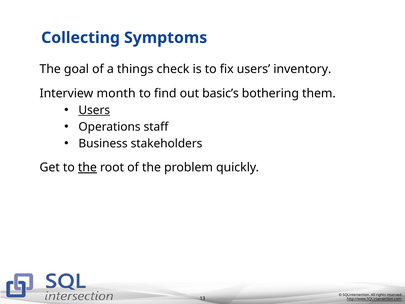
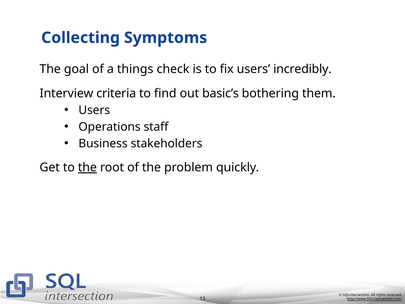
inventory: inventory -> incredibly (302, 69)
month: month -> criteria (116, 93)
Users underline: present -> none (94, 110)
